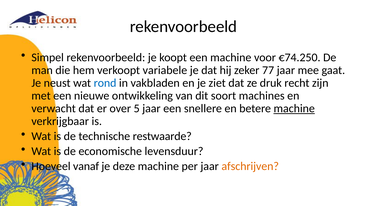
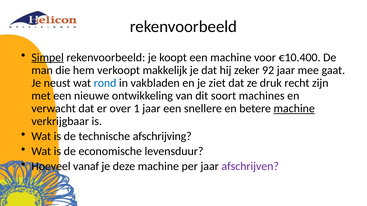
Simpel underline: none -> present (48, 57)
€74.250: €74.250 -> €10.400 (300, 57)
variabele: variabele -> makkelijk (165, 70)
77: 77 -> 92 (268, 70)
5: 5 -> 1 (137, 109)
restwaarde: restwaarde -> afschrijving (162, 137)
afschrijven colour: orange -> purple (250, 167)
